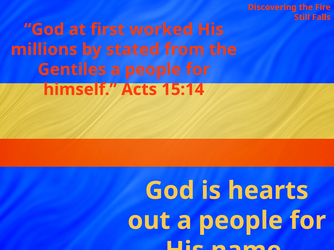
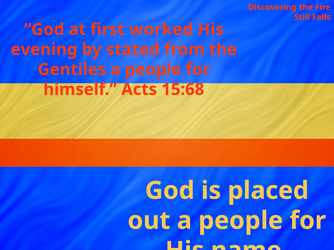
millions: millions -> evening (44, 50)
15:14: 15:14 -> 15:68 (183, 90)
hearts: hearts -> placed (268, 191)
